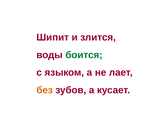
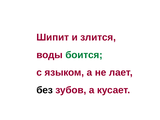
без colour: orange -> black (45, 90)
